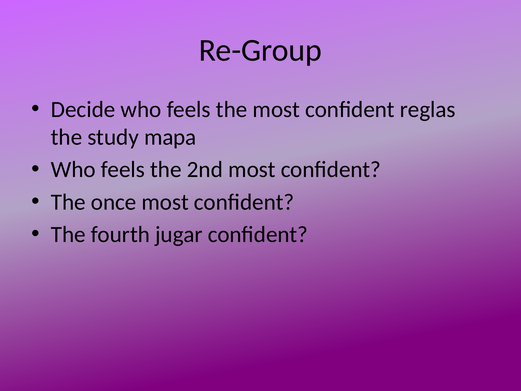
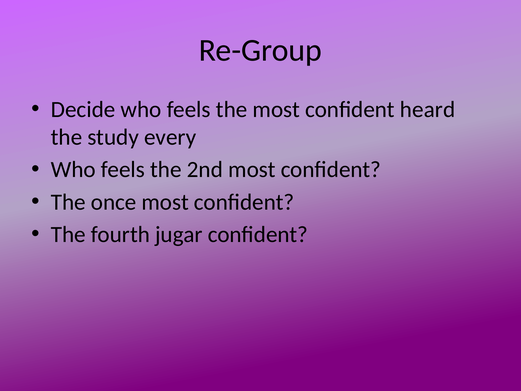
reglas: reglas -> heard (428, 109)
mapa: mapa -> every (170, 137)
